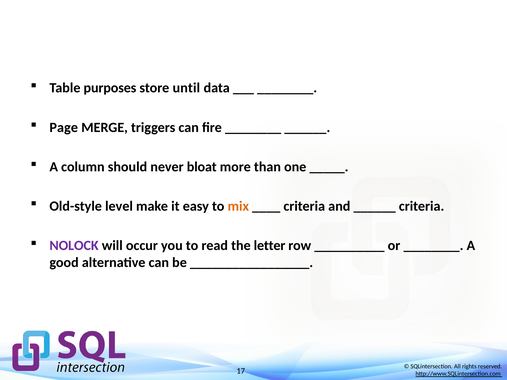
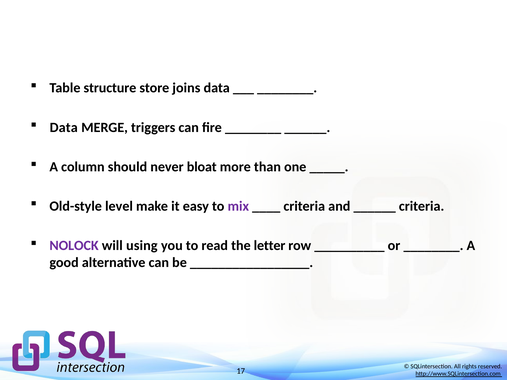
purposes: purposes -> structure (110, 88)
until: until -> joins (186, 88)
Page: Page -> Data (64, 127)
mix colour: orange -> purple (238, 206)
occur: occur -> using (142, 246)
